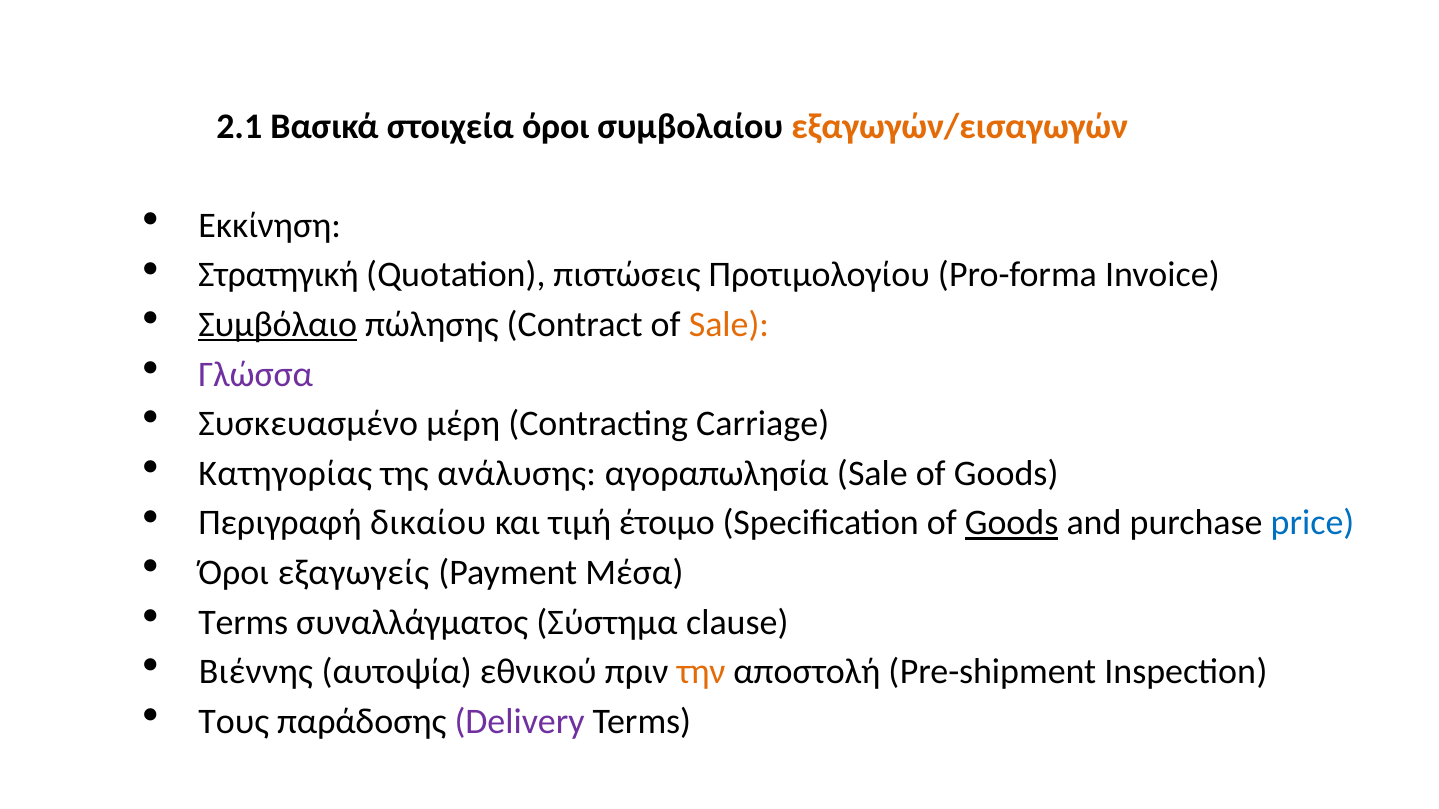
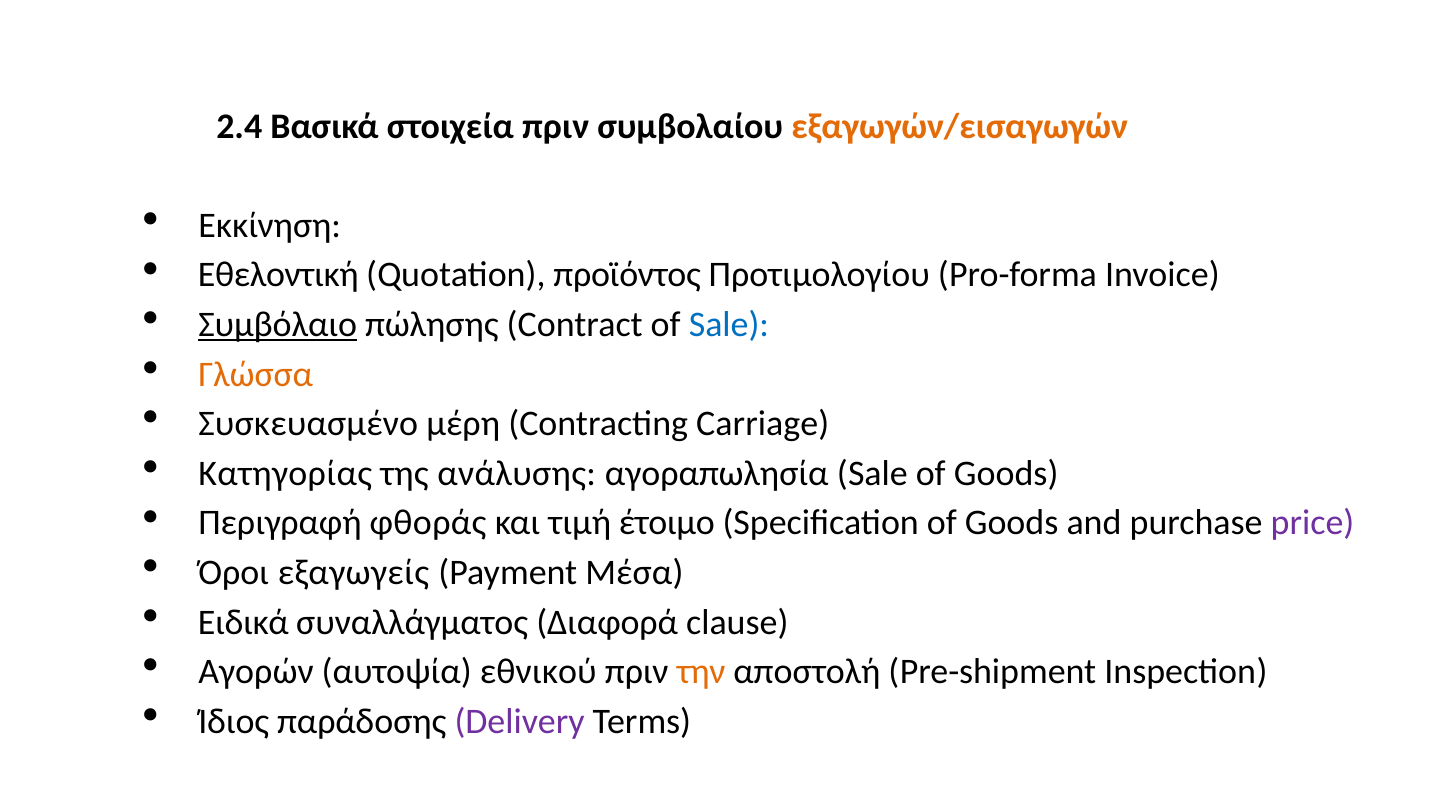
2.1: 2.1 -> 2.4 (239, 126)
στοιχεία όροι: όροι -> πριν (556, 126)
Στρατηγική: Στρατηγική -> Εθελοντική (278, 275)
πιστώσεις: πιστώσεις -> προϊόντος (627, 275)
Sale colour: orange -> blue (729, 325)
Γλώσσα colour: purple -> orange (256, 374)
δικαίου: δικαίου -> φθοράς (428, 523)
Goods underline: present -> none (1012, 523)
price colour: blue -> purple (1313, 523)
Terms: Terms -> Ειδικά (243, 623)
Σύστημα: Σύστημα -> Διαφορά (607, 623)
Βιέννης: Βιέννης -> Αγορών (256, 672)
Τους: Τους -> Ίδιος (234, 722)
